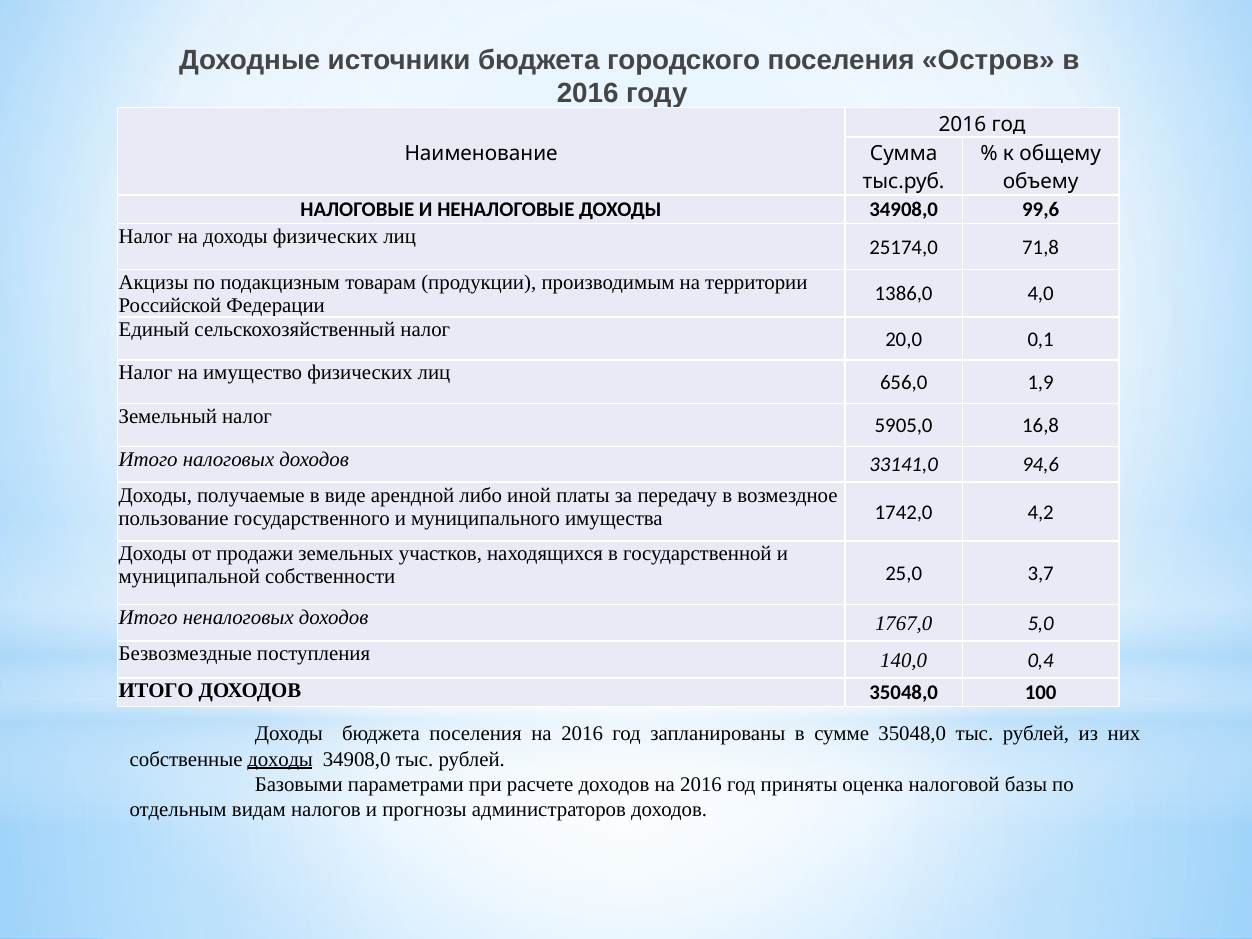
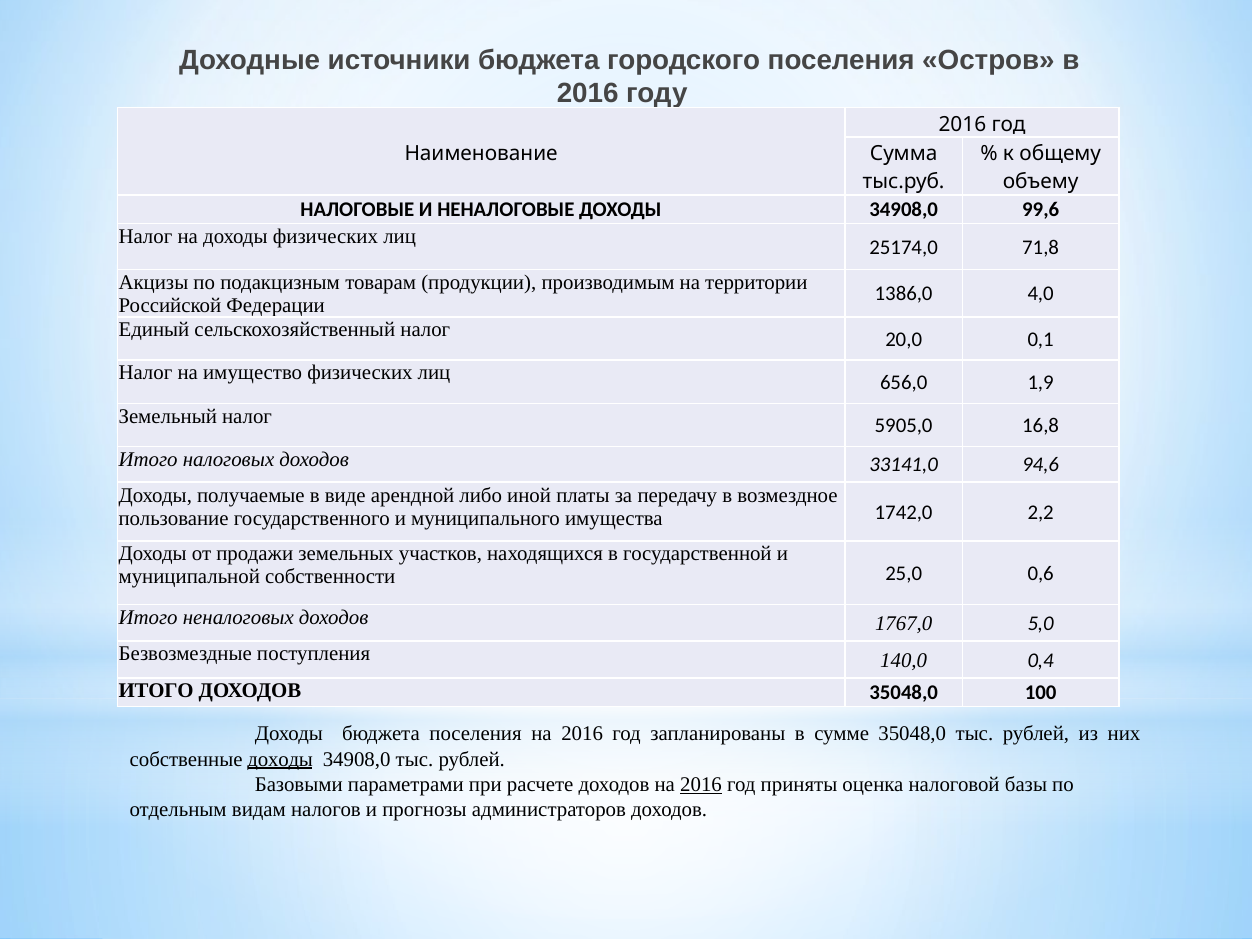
4,2: 4,2 -> 2,2 (1041, 512)
3,7: 3,7 -> 0,6 (1041, 573)
2016 underline: none -> present (701, 784)
